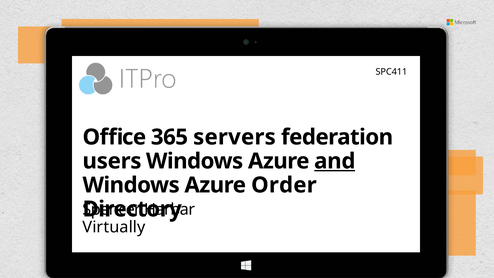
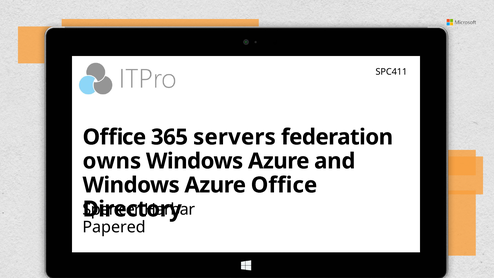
users: users -> owns (112, 161)
and underline: present -> none (335, 161)
Azure Order: Order -> Office (284, 185)
Virtually: Virtually -> Papered (114, 227)
